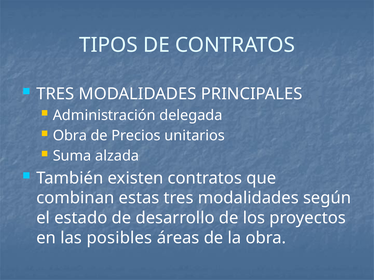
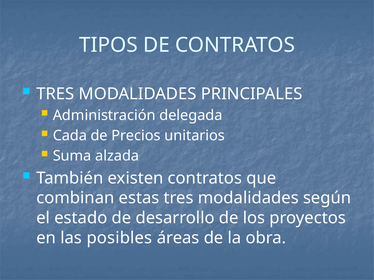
Obra: Obra -> Cada (70, 136)
